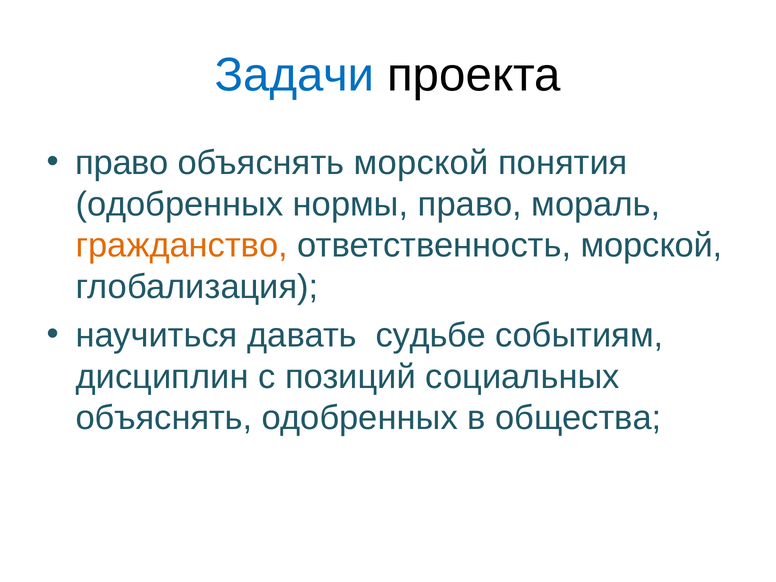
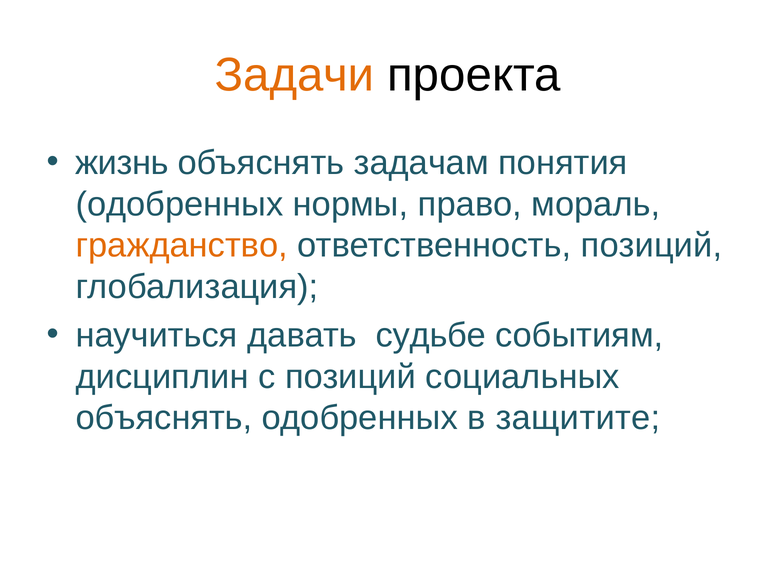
Задачи colour: blue -> orange (295, 75)
право: право -> жизнь (122, 163)
объяснять морской: морской -> задачам (421, 163)
ответственность морской: морской -> позиций (651, 246)
общества: общества -> защитите (578, 418)
